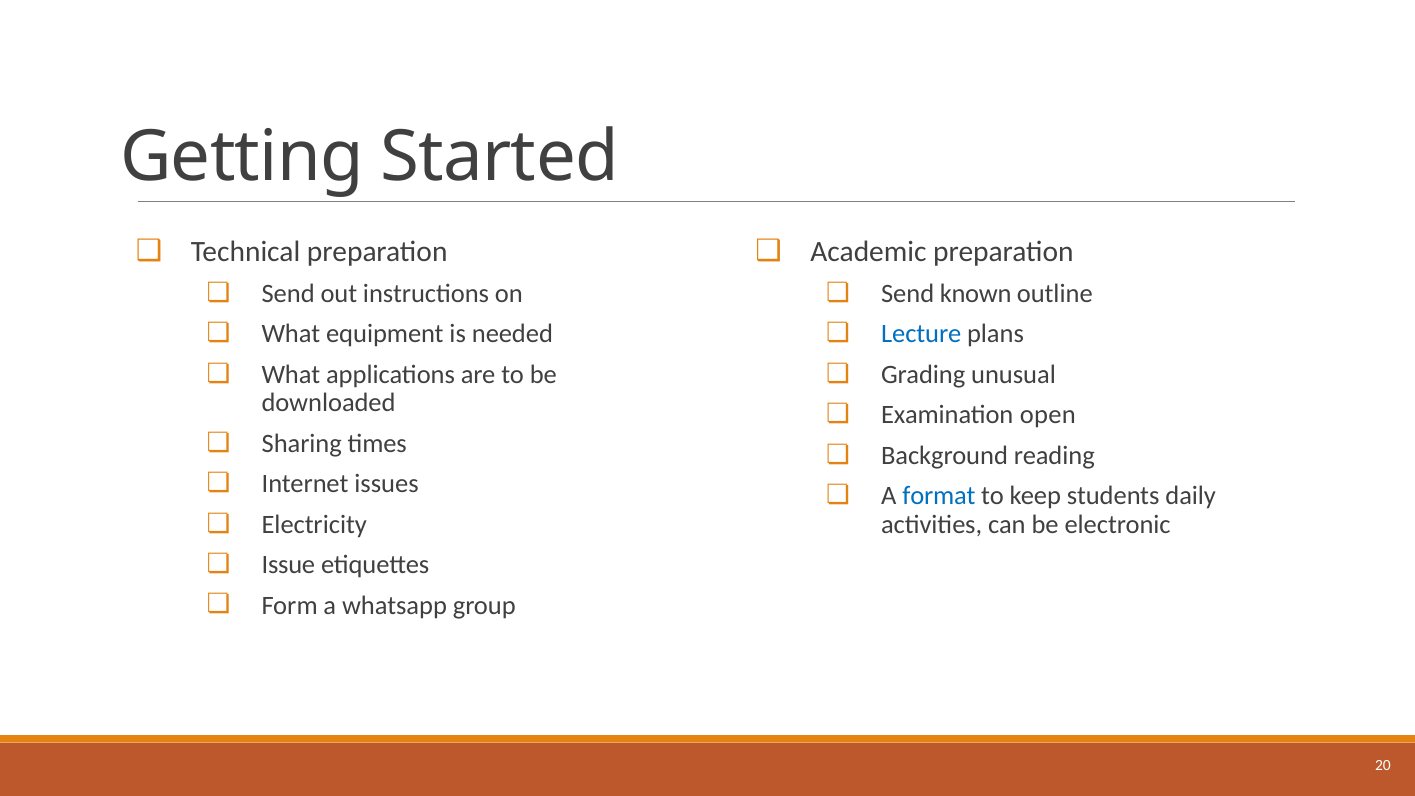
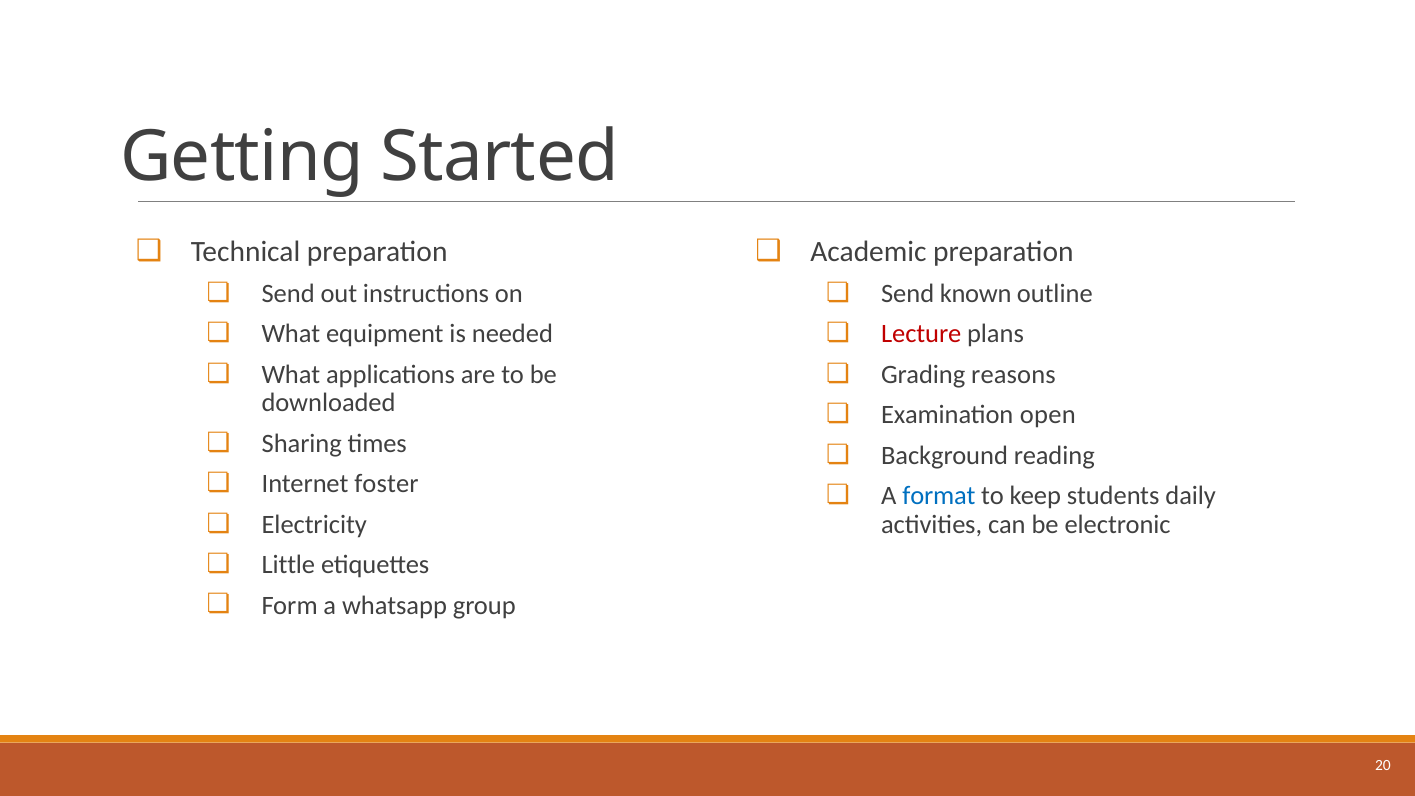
Lecture colour: blue -> red (921, 334)
unusual: unusual -> reasons (1013, 375)
issues: issues -> foster (386, 484)
Issue: Issue -> Little (288, 565)
